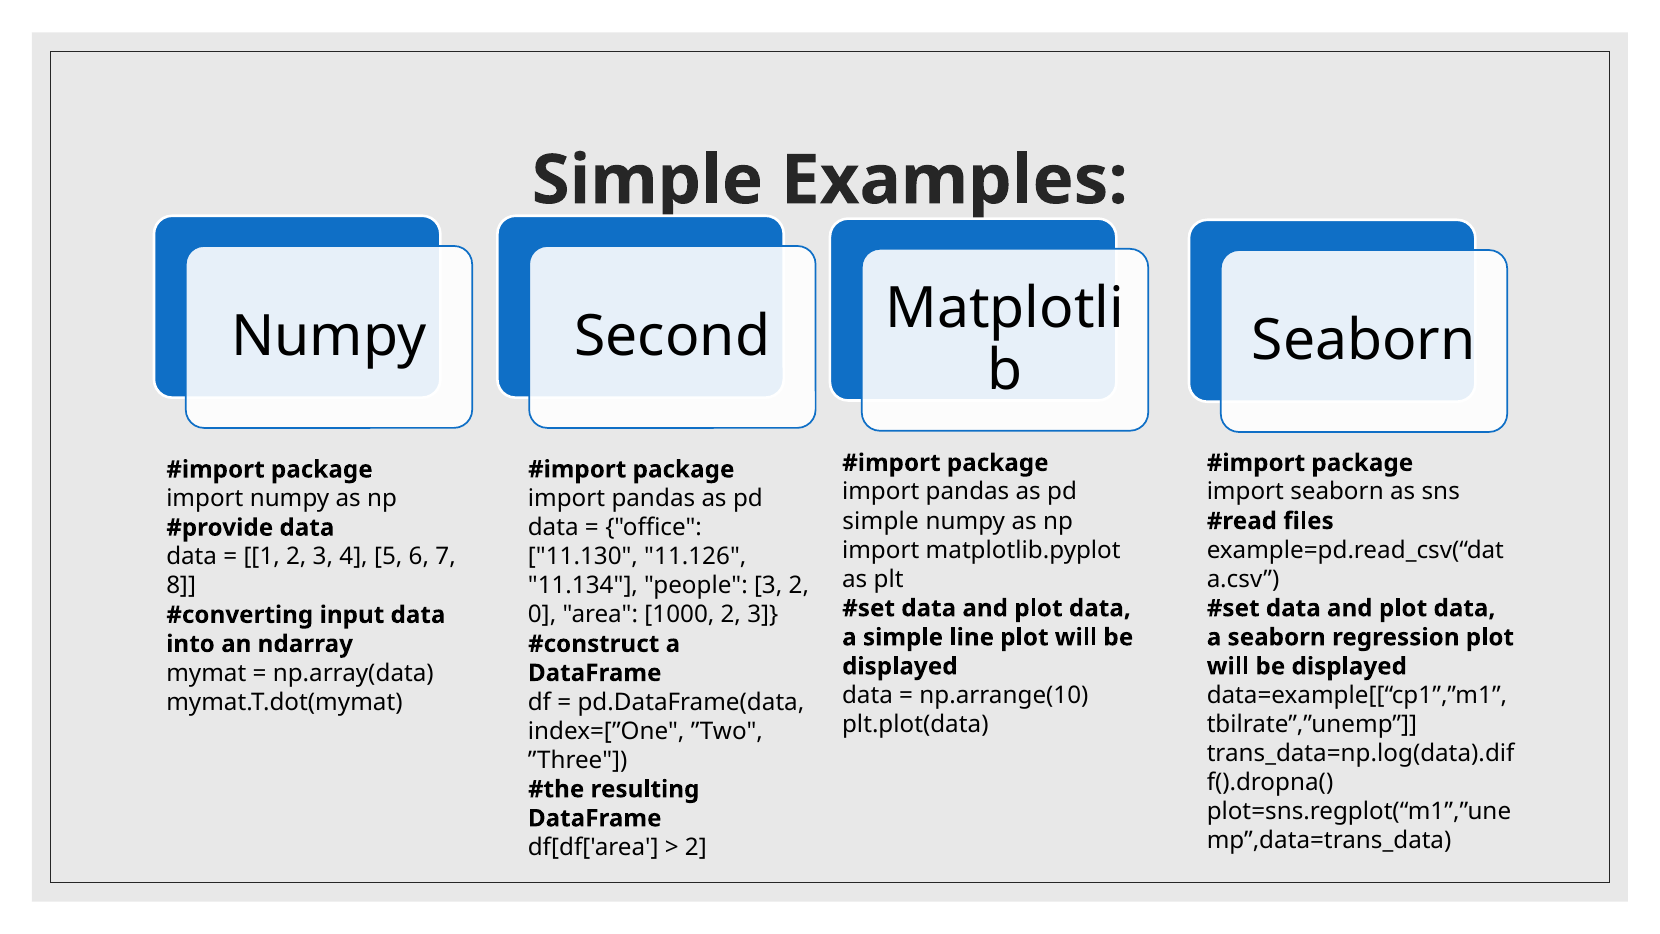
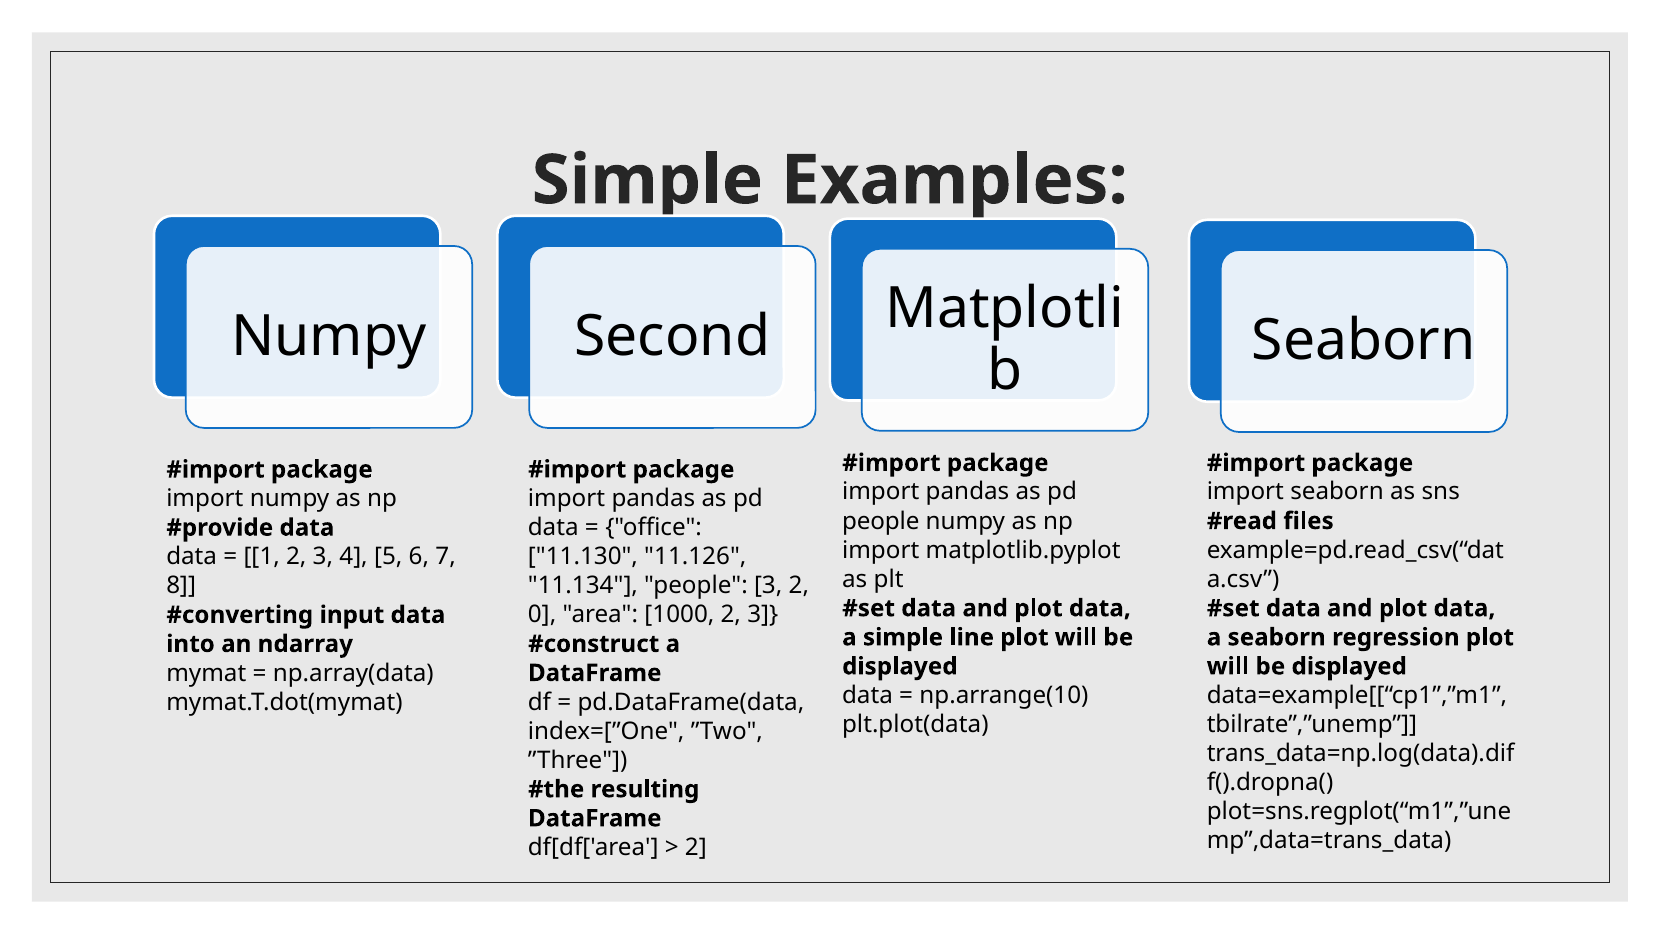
simple: simple -> people (881, 521)
